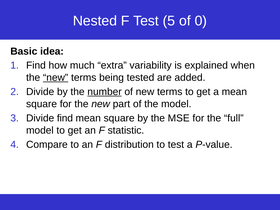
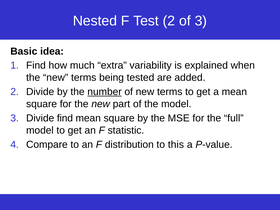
Test 5: 5 -> 2 (169, 21)
of 0: 0 -> 3 (201, 21)
new underline: present -> none (56, 78)
to test: test -> this (176, 144)
